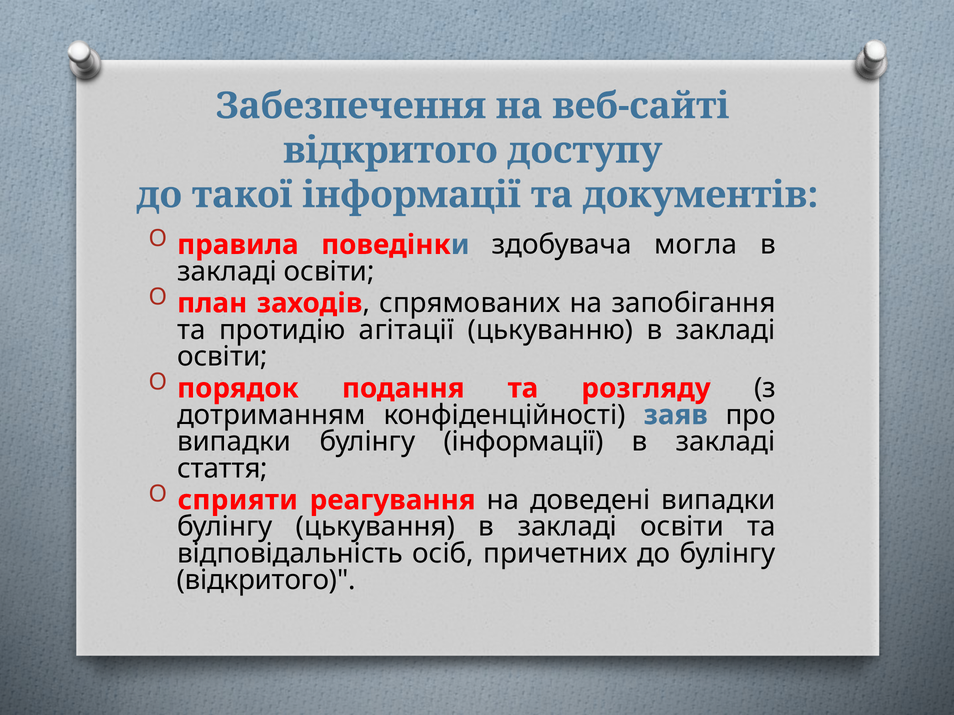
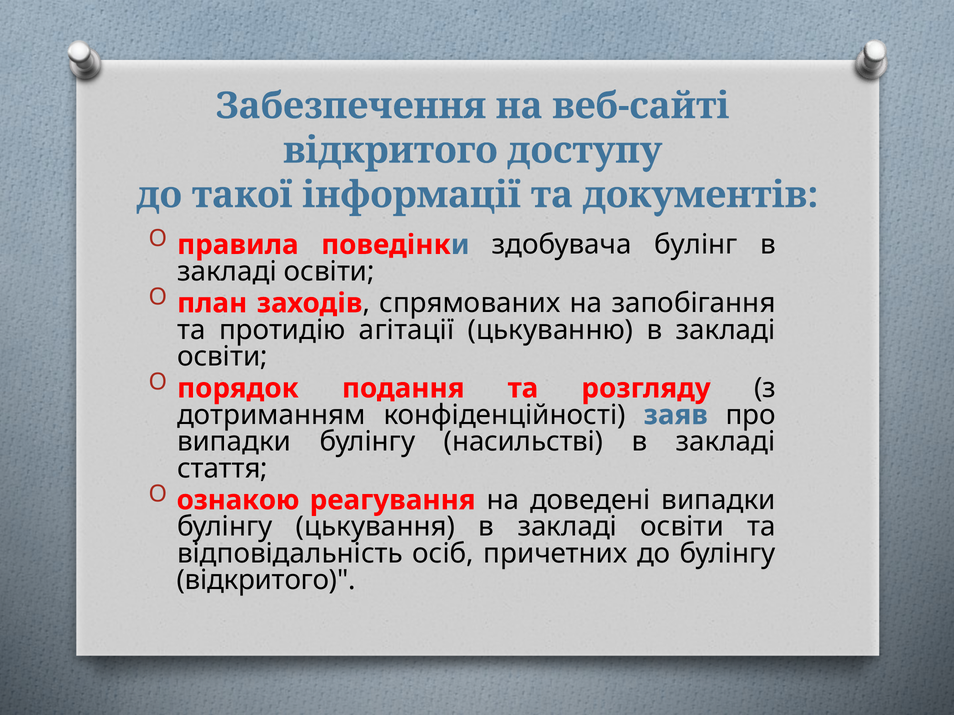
могла: могла -> булінг (696, 245)
булінгу інформації: інформації -> насильстві (524, 442)
сприяти: сприяти -> ознакою (238, 500)
